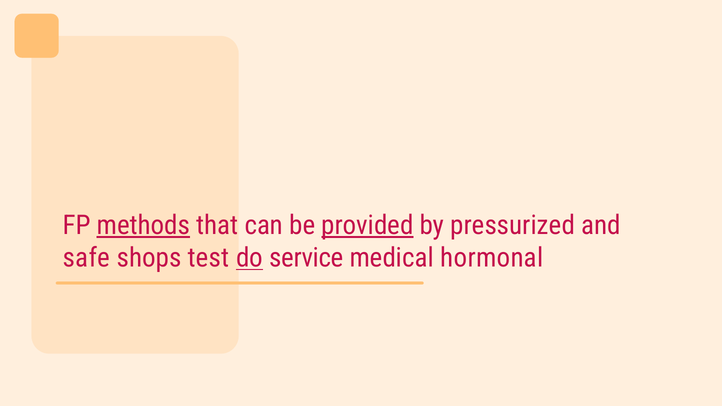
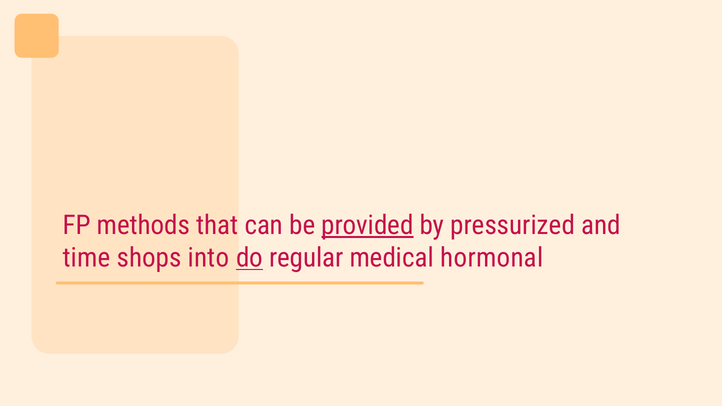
methods underline: present -> none (143, 225)
safe: safe -> time (86, 258)
test: test -> into (208, 258)
service: service -> regular (306, 258)
